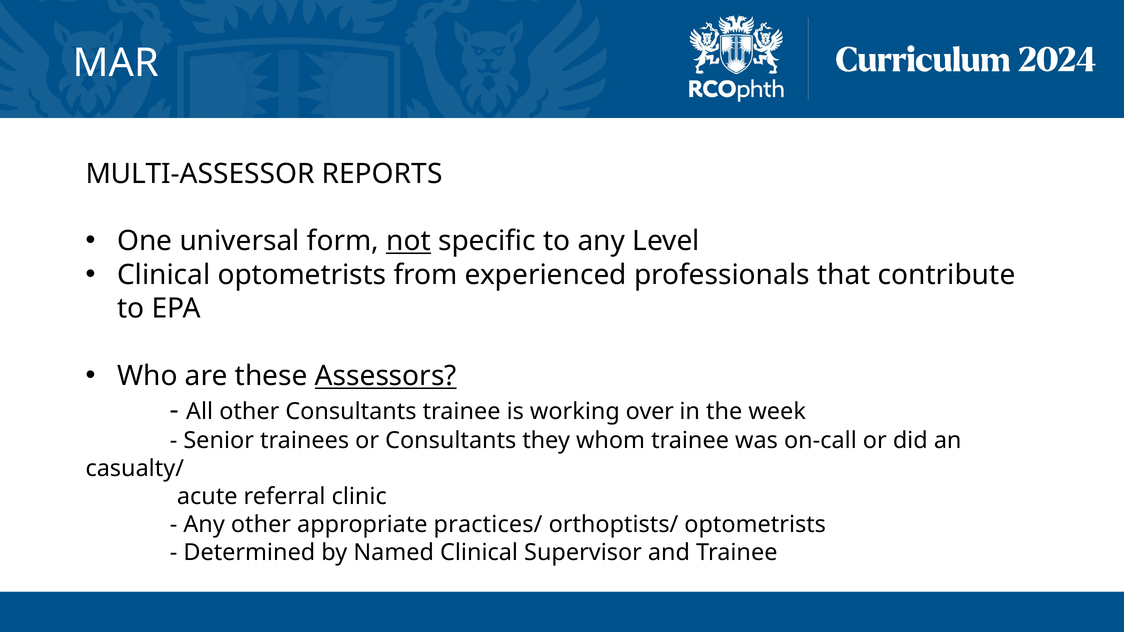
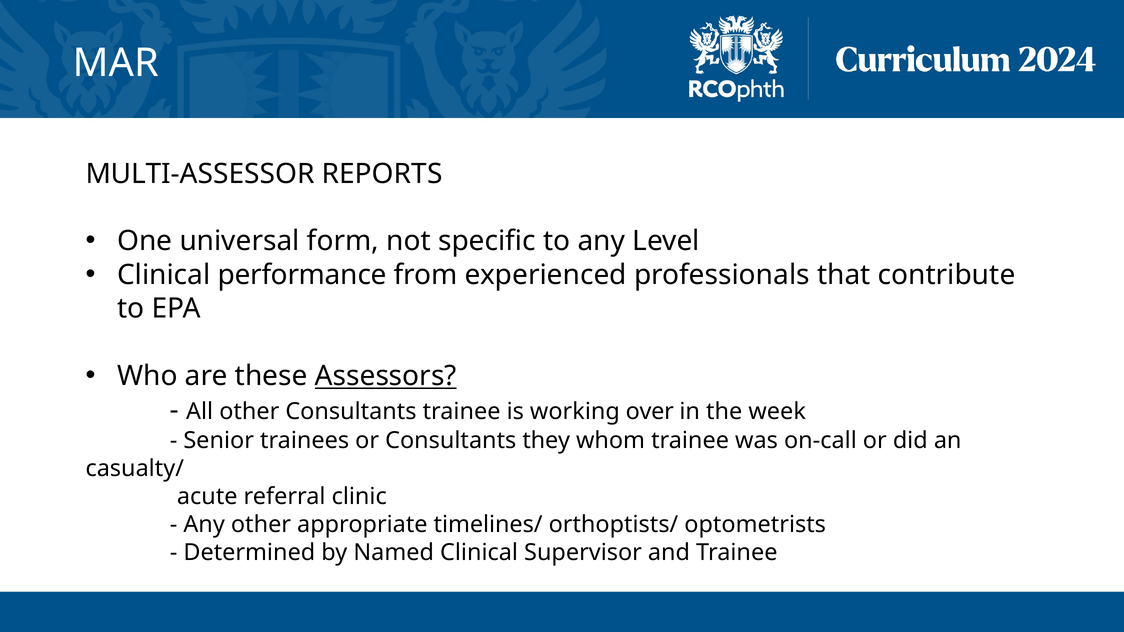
not underline: present -> none (409, 241)
Clinical optometrists: optometrists -> performance (302, 275)
practices/: practices/ -> timelines/ (488, 525)
